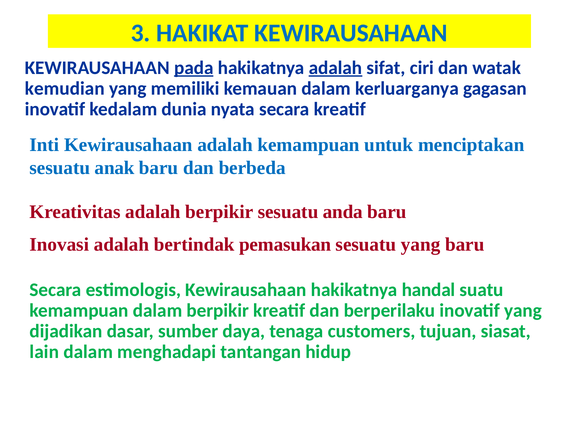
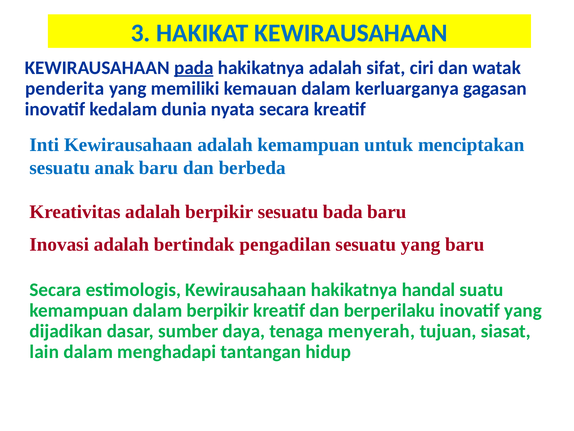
adalah underline: present -> none (335, 68)
kemudian: kemudian -> penderita (65, 88)
anda: anda -> bada (343, 212)
pemasukan: pemasukan -> pengadilan (285, 244)
customers: customers -> menyerah (371, 331)
